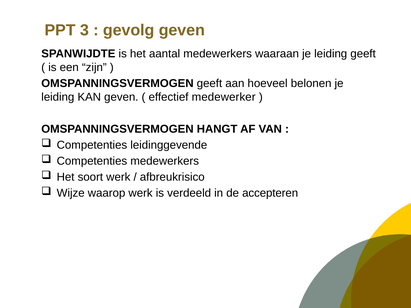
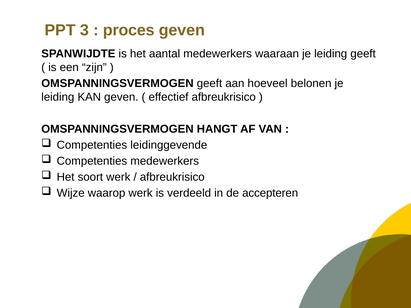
gevolg: gevolg -> proces (129, 30)
effectief medewerker: medewerker -> afbreukrisico (224, 97)
